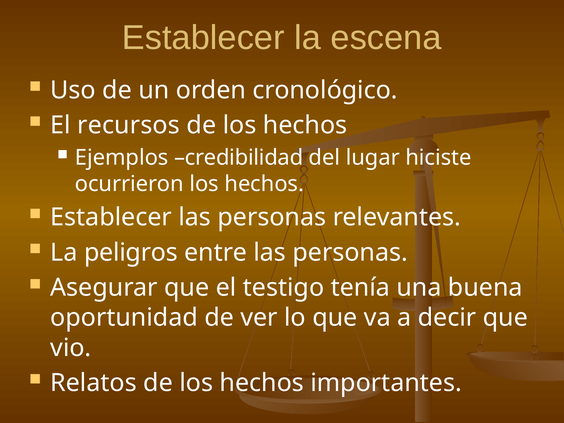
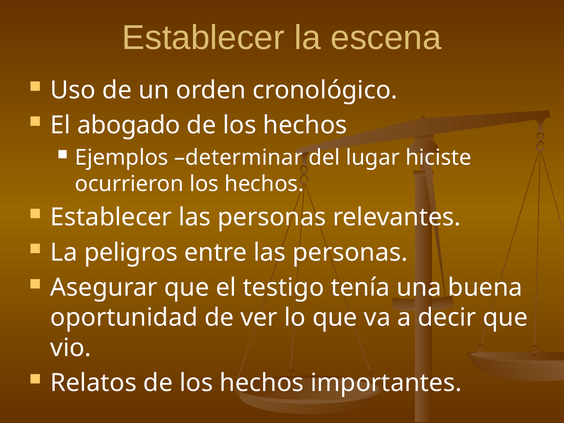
recursos: recursos -> abogado (129, 125)
credibilidad: credibilidad -> determinar (238, 158)
